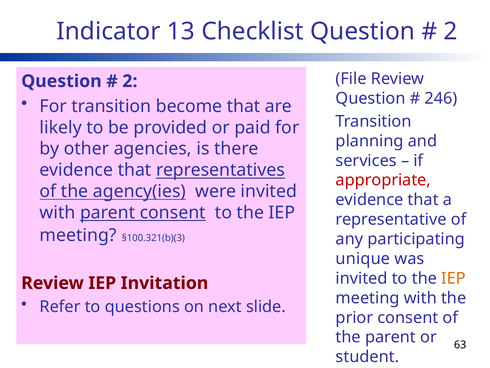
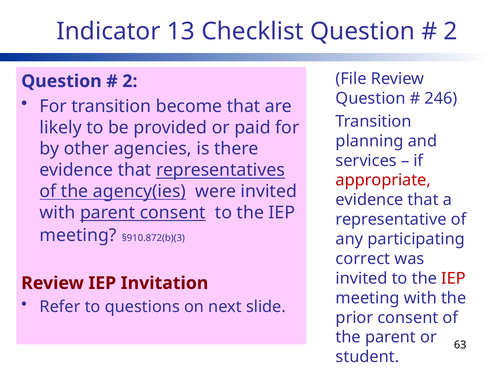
§100.321(b)(3: §100.321(b)(3 -> §910.872(b)(3 (153, 238)
unique: unique -> correct (363, 258)
IEP colour: orange -> red (454, 278)
